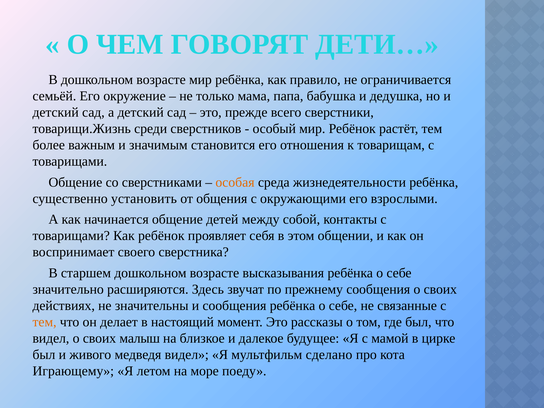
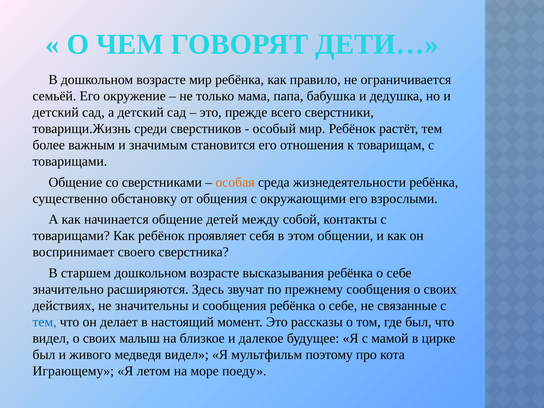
установить: установить -> обстановку (144, 199)
тем colour: orange -> blue (45, 322)
сделано: сделано -> поэтому (329, 355)
